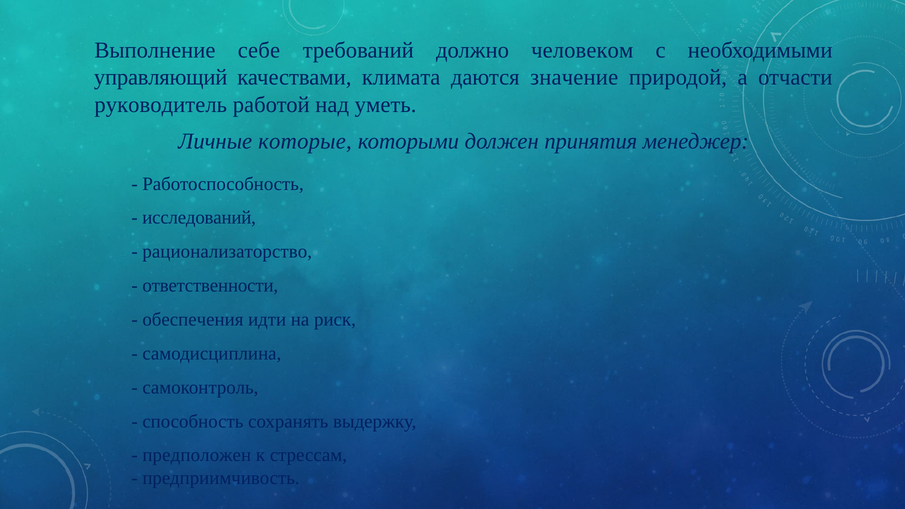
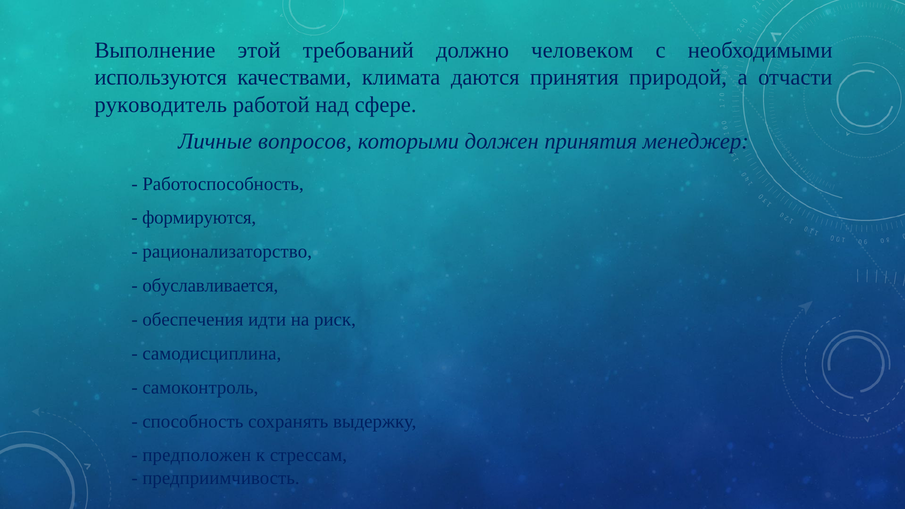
себе: себе -> этой (259, 50)
управляющий: управляющий -> используются (161, 78)
даются значение: значение -> принятия (574, 78)
уметь: уметь -> сфере (386, 105)
которые: которые -> вопросов (305, 141)
исследований: исследований -> формируются (199, 218)
ответственности: ответственности -> обуславливается (210, 286)
